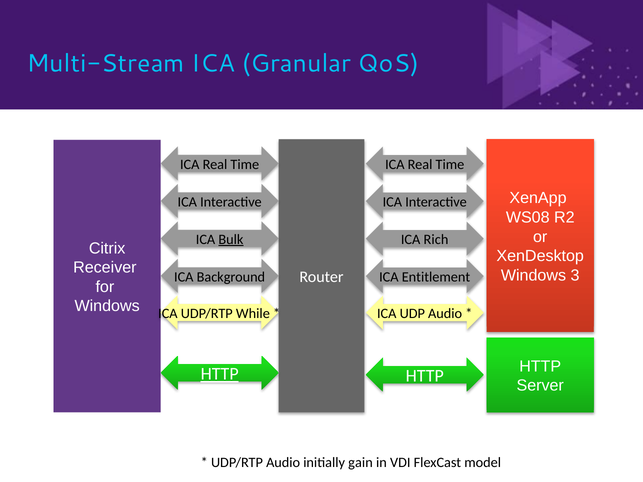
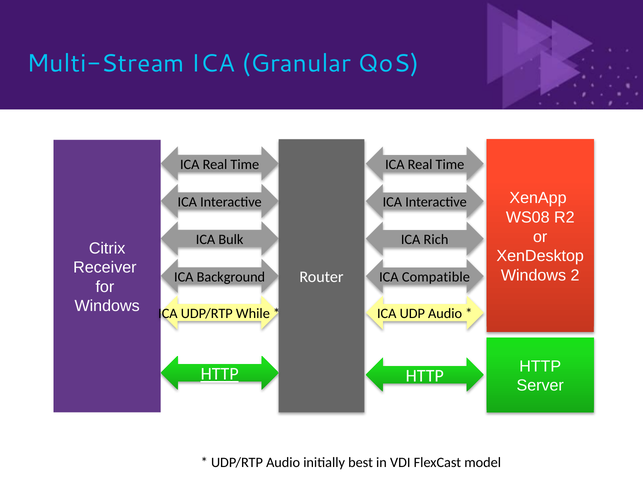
Bulk underline: present -> none (231, 240)
3: 3 -> 2 (575, 275)
Entitlement: Entitlement -> Compatible (436, 277)
gain: gain -> best (361, 463)
